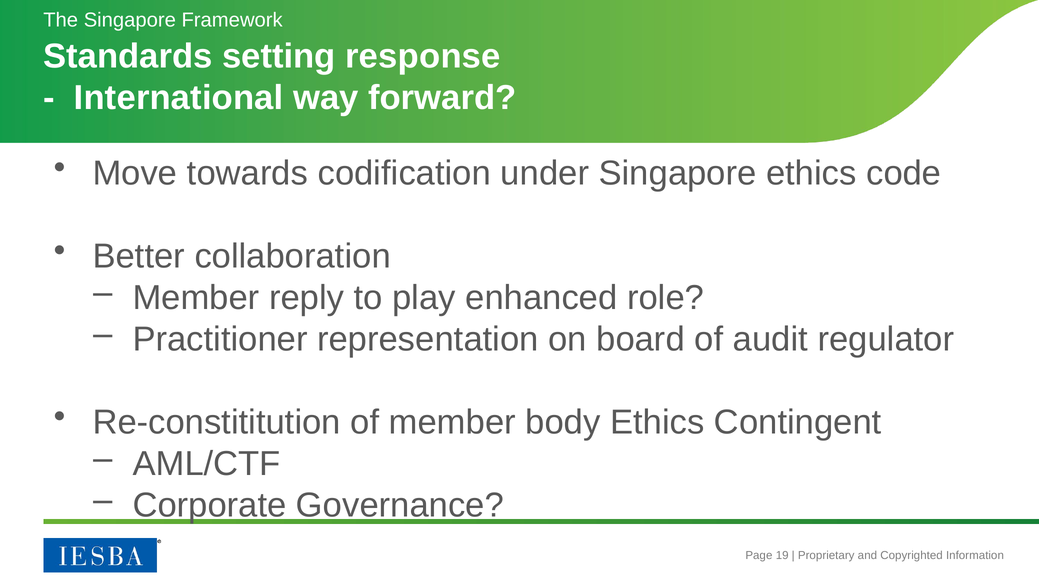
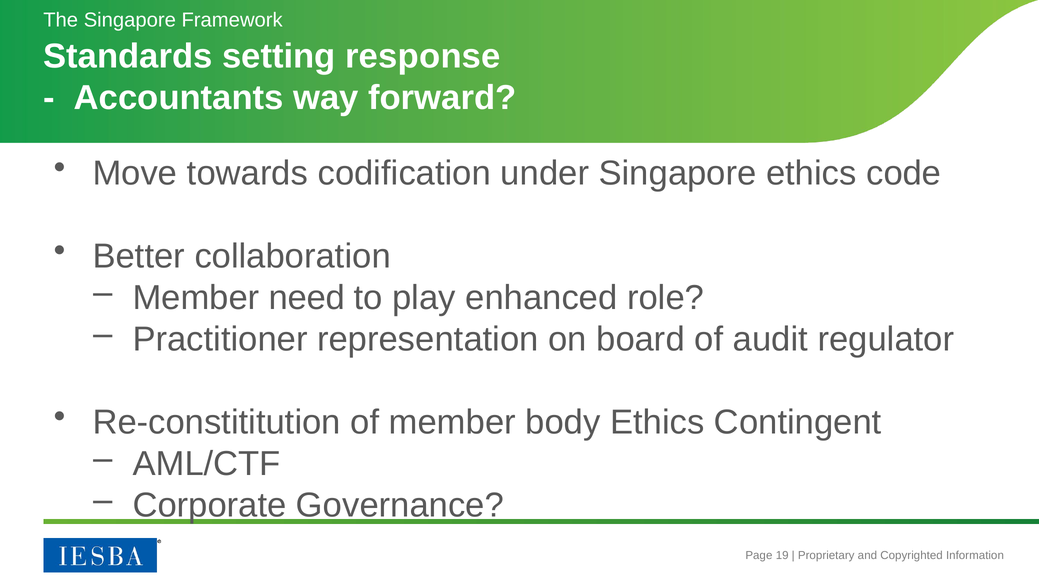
International: International -> Accountants (179, 98)
reply: reply -> need (307, 298)
